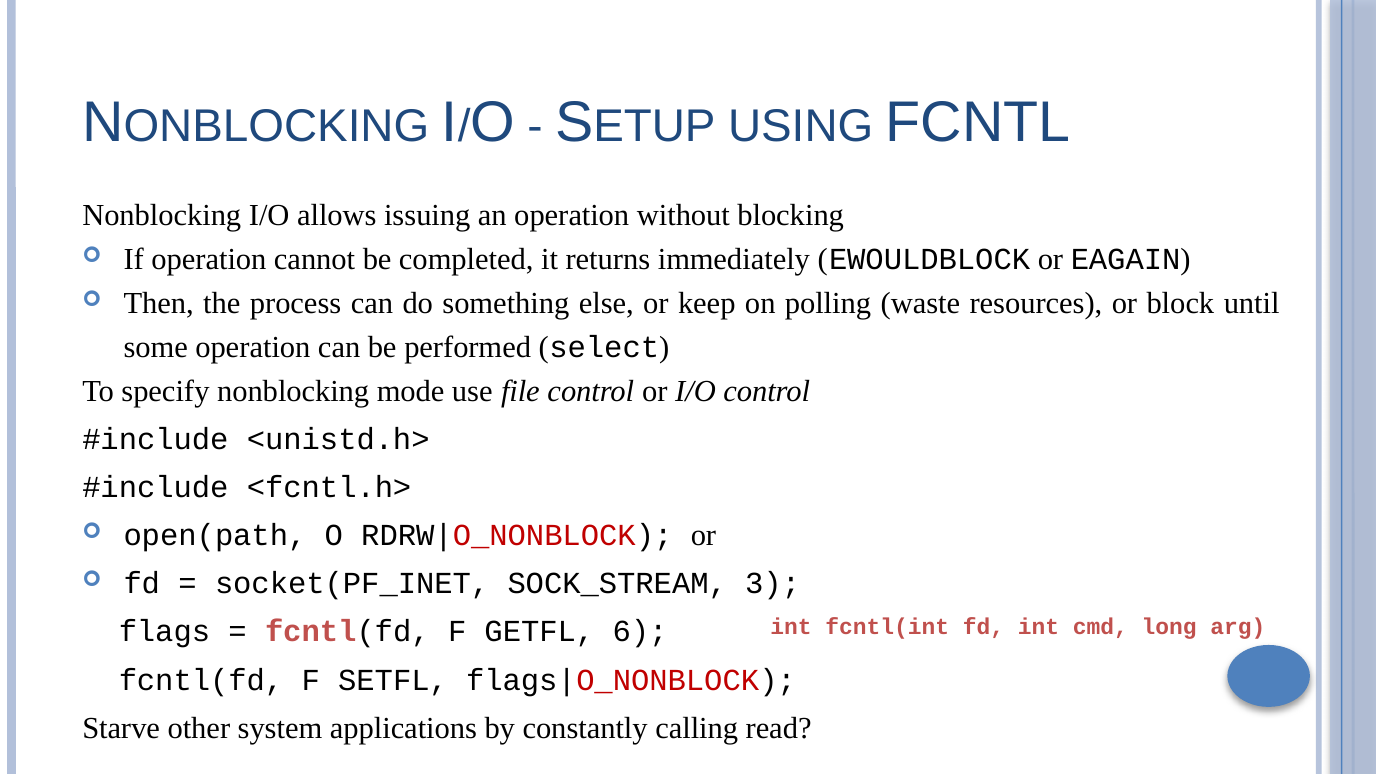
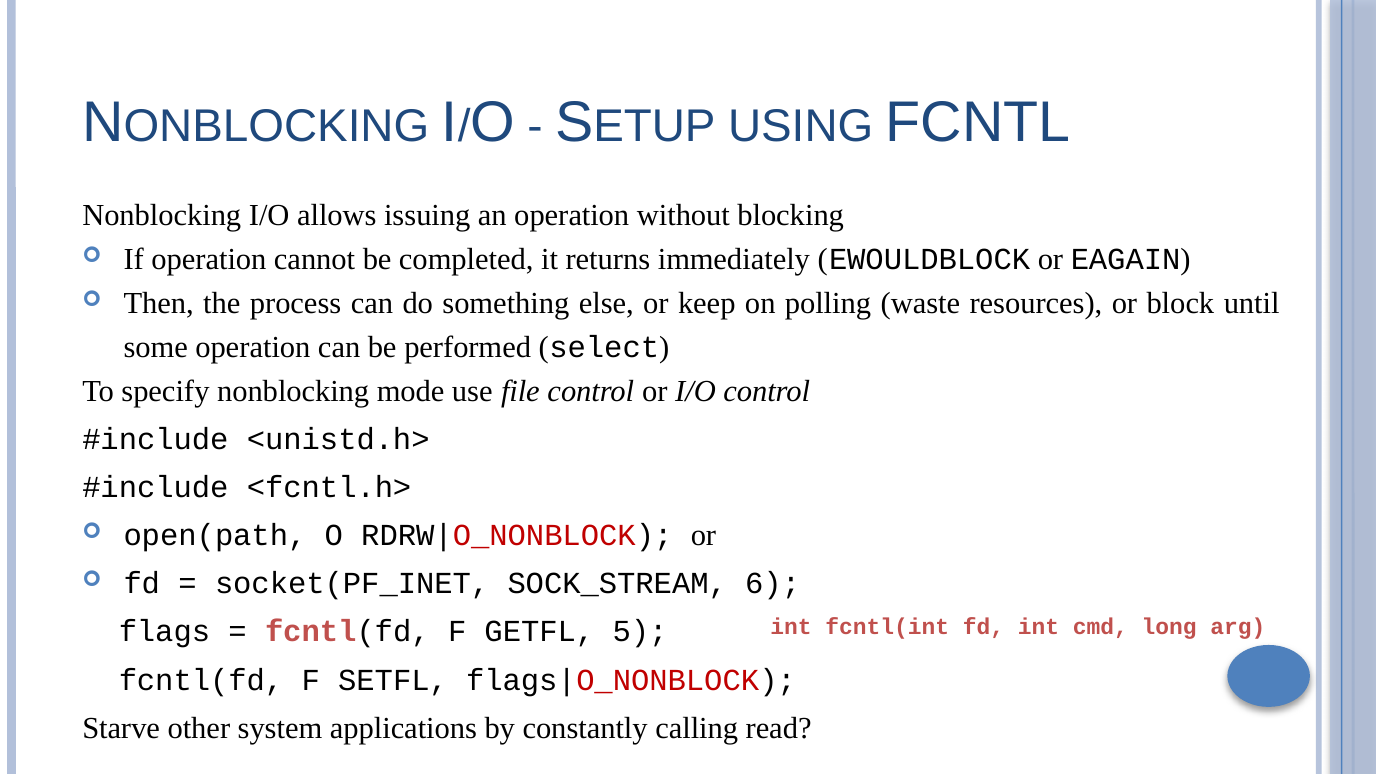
3: 3 -> 6 (773, 584)
6: 6 -> 5 (640, 632)
